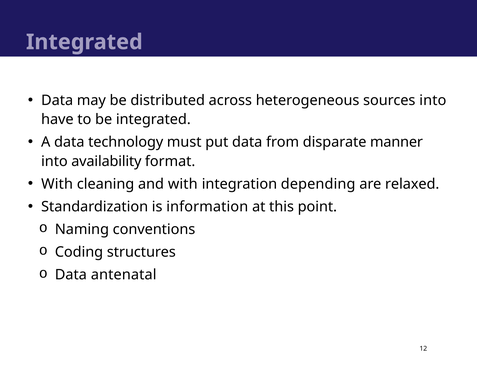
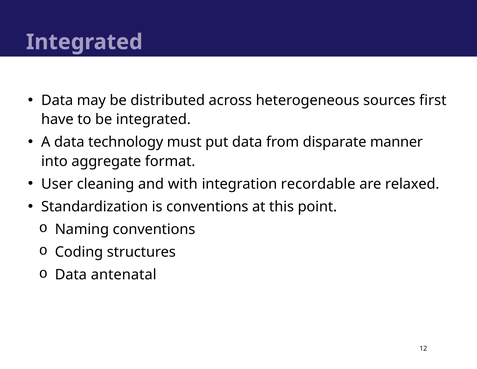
sources into: into -> first (433, 100)
availability: availability -> aggregate (106, 161)
With: With -> User (57, 184)
depending: depending -> recordable (318, 184)
is information: information -> conventions (207, 206)
